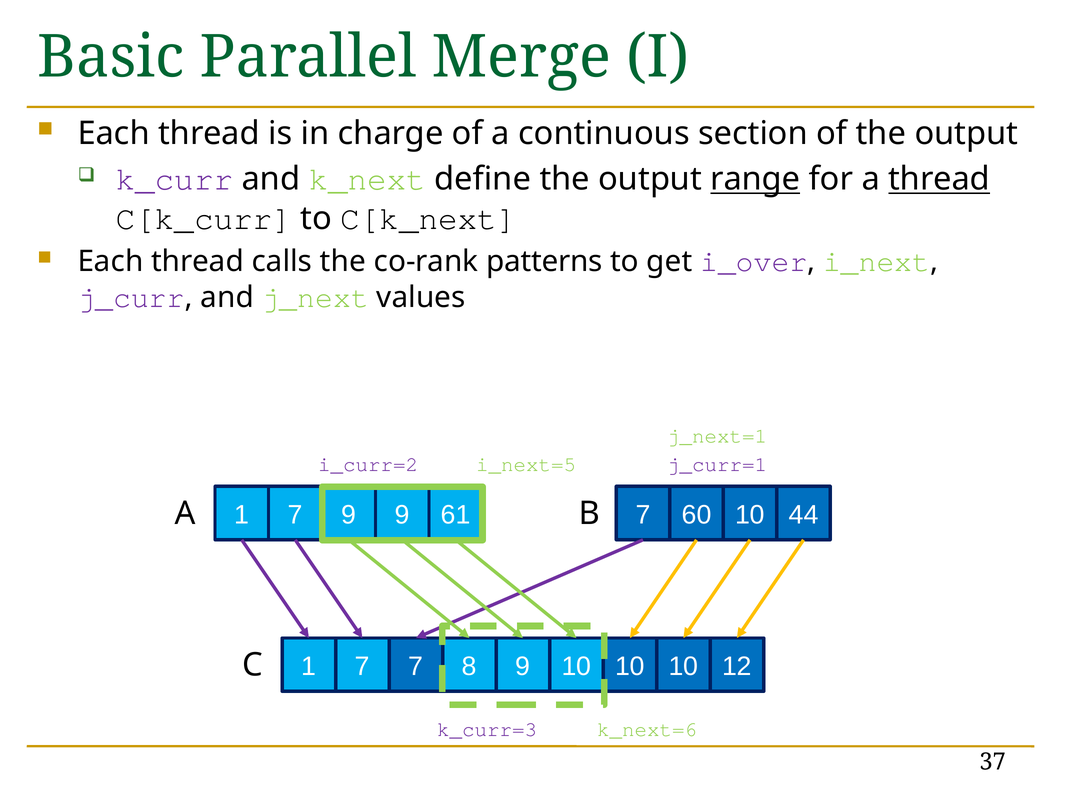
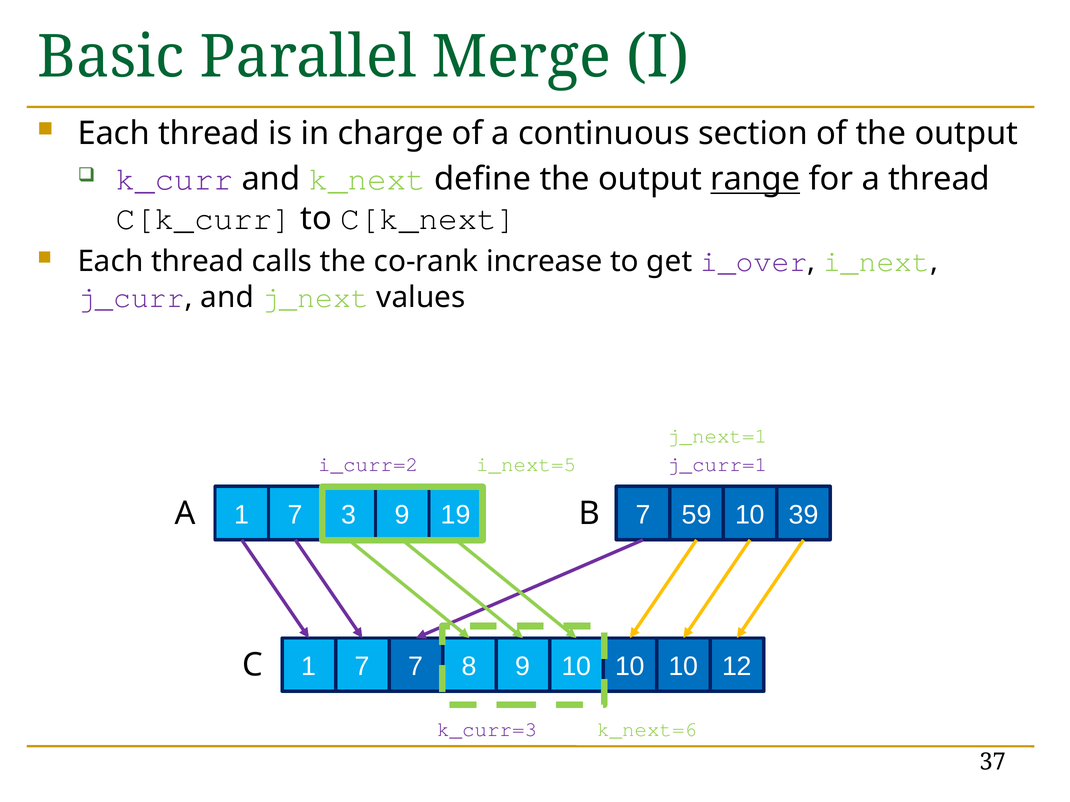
thread underline: present -> none (939, 179)
patterns: patterns -> increase (544, 262)
7 9: 9 -> 3 (349, 515)
61: 61 -> 19 (456, 515)
60: 60 -> 59 (697, 515)
44: 44 -> 39 (804, 515)
